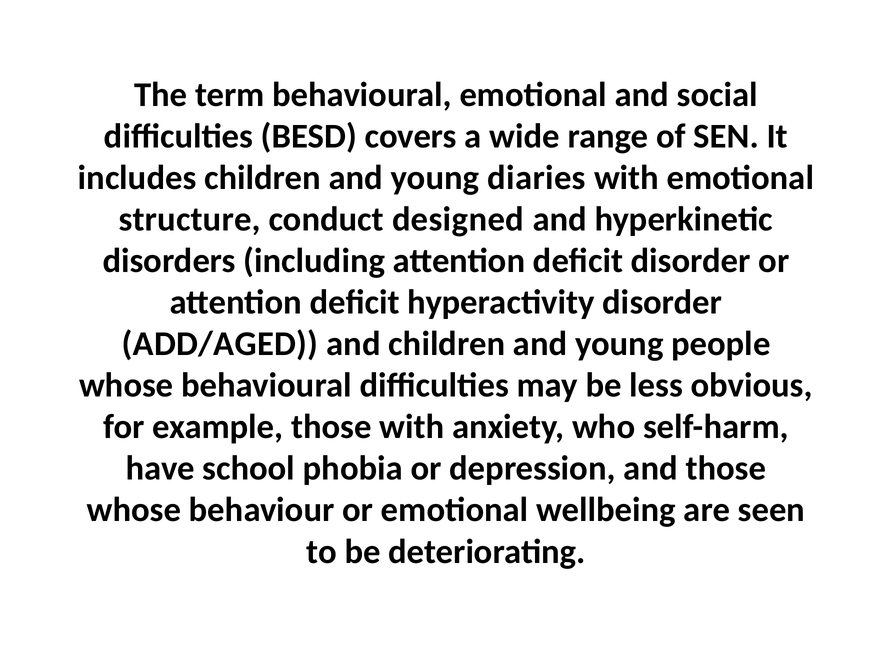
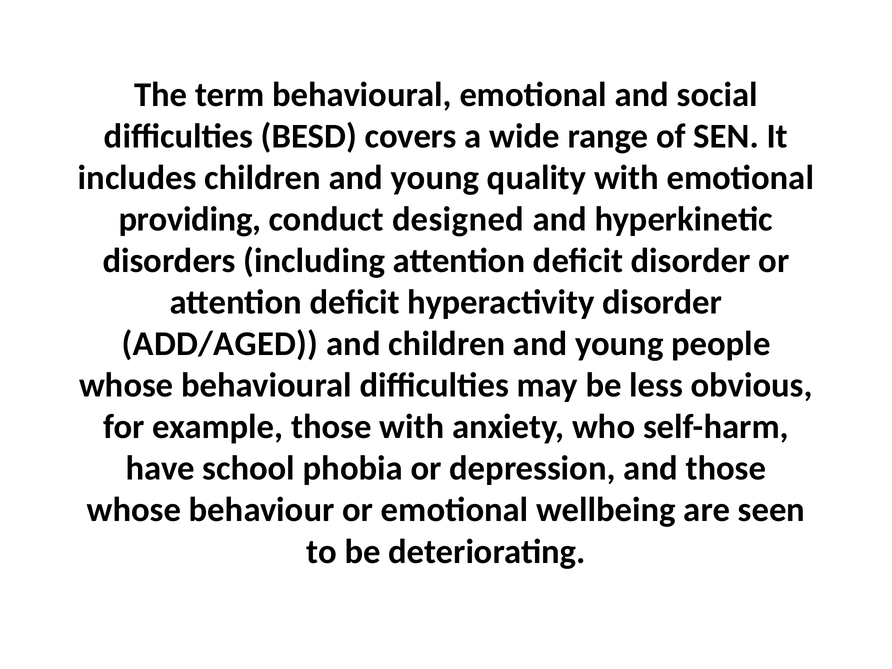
diaries: diaries -> quality (537, 178)
structure: structure -> providing (190, 219)
